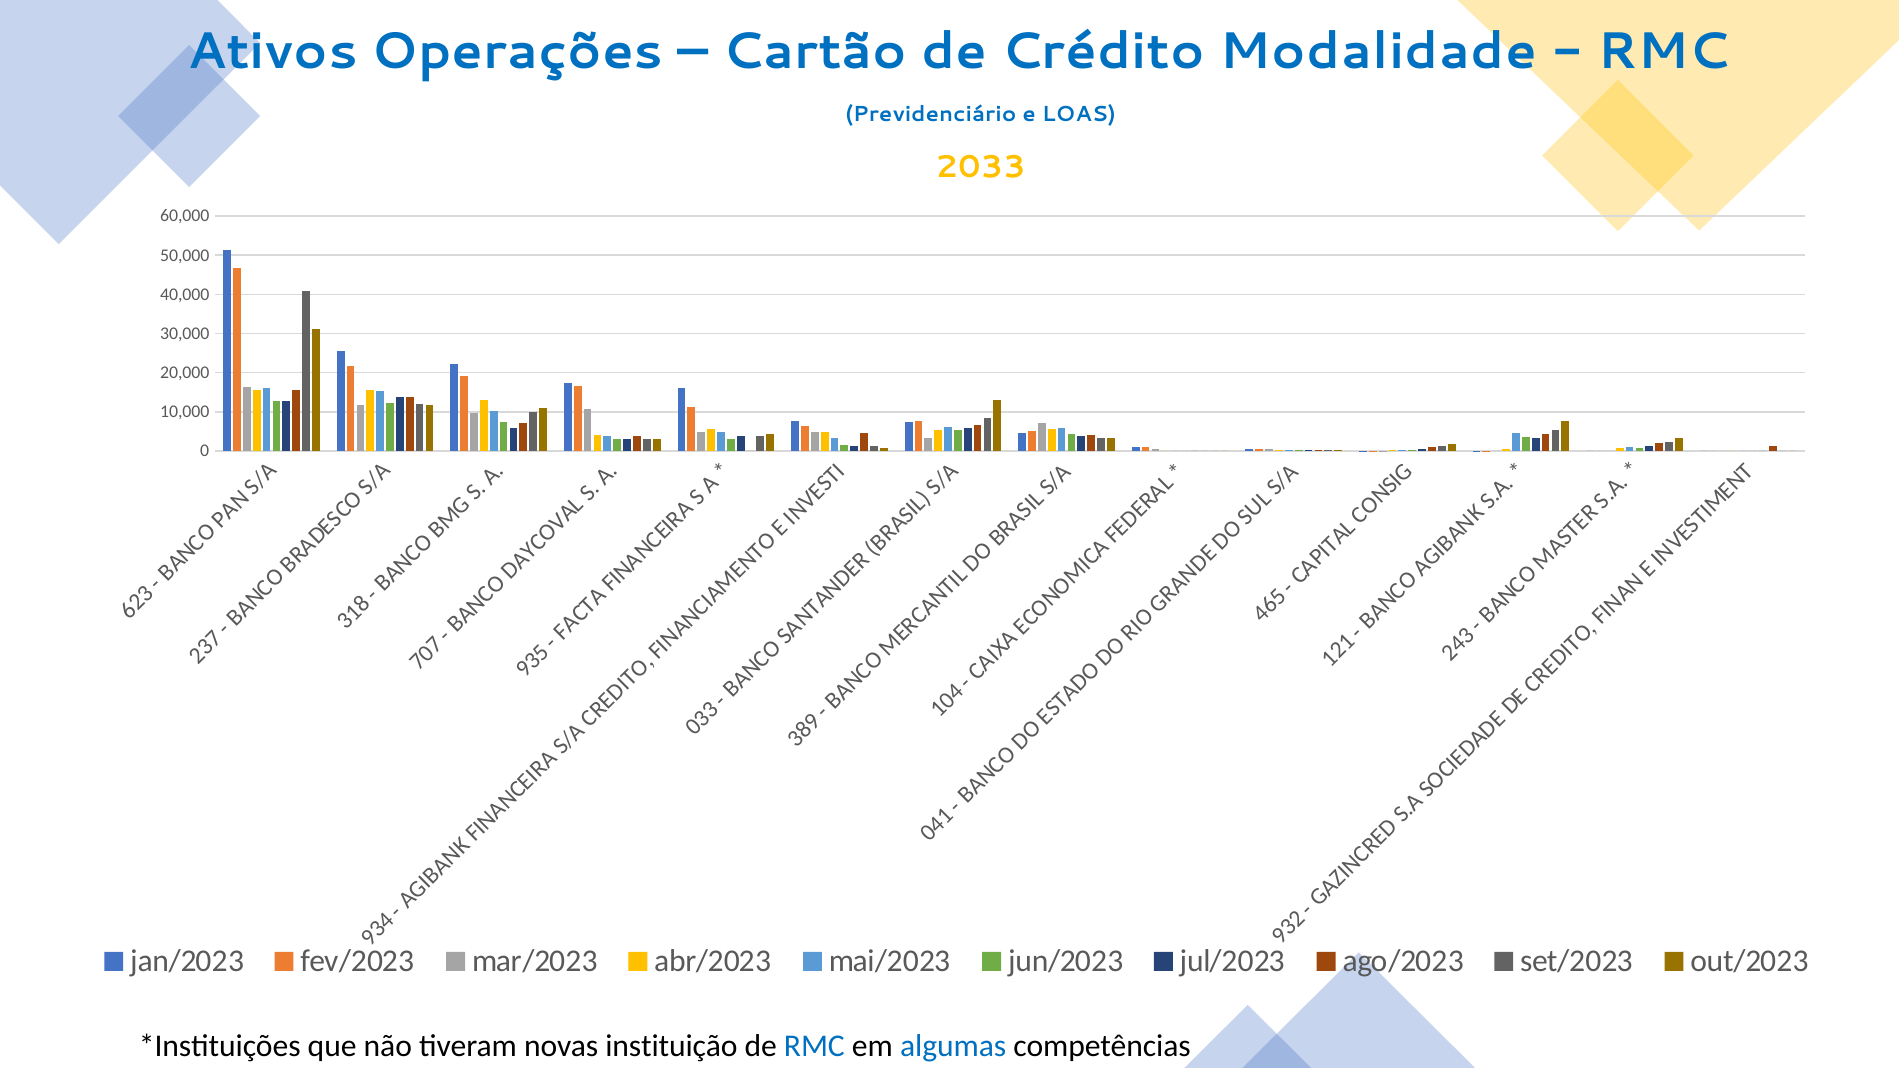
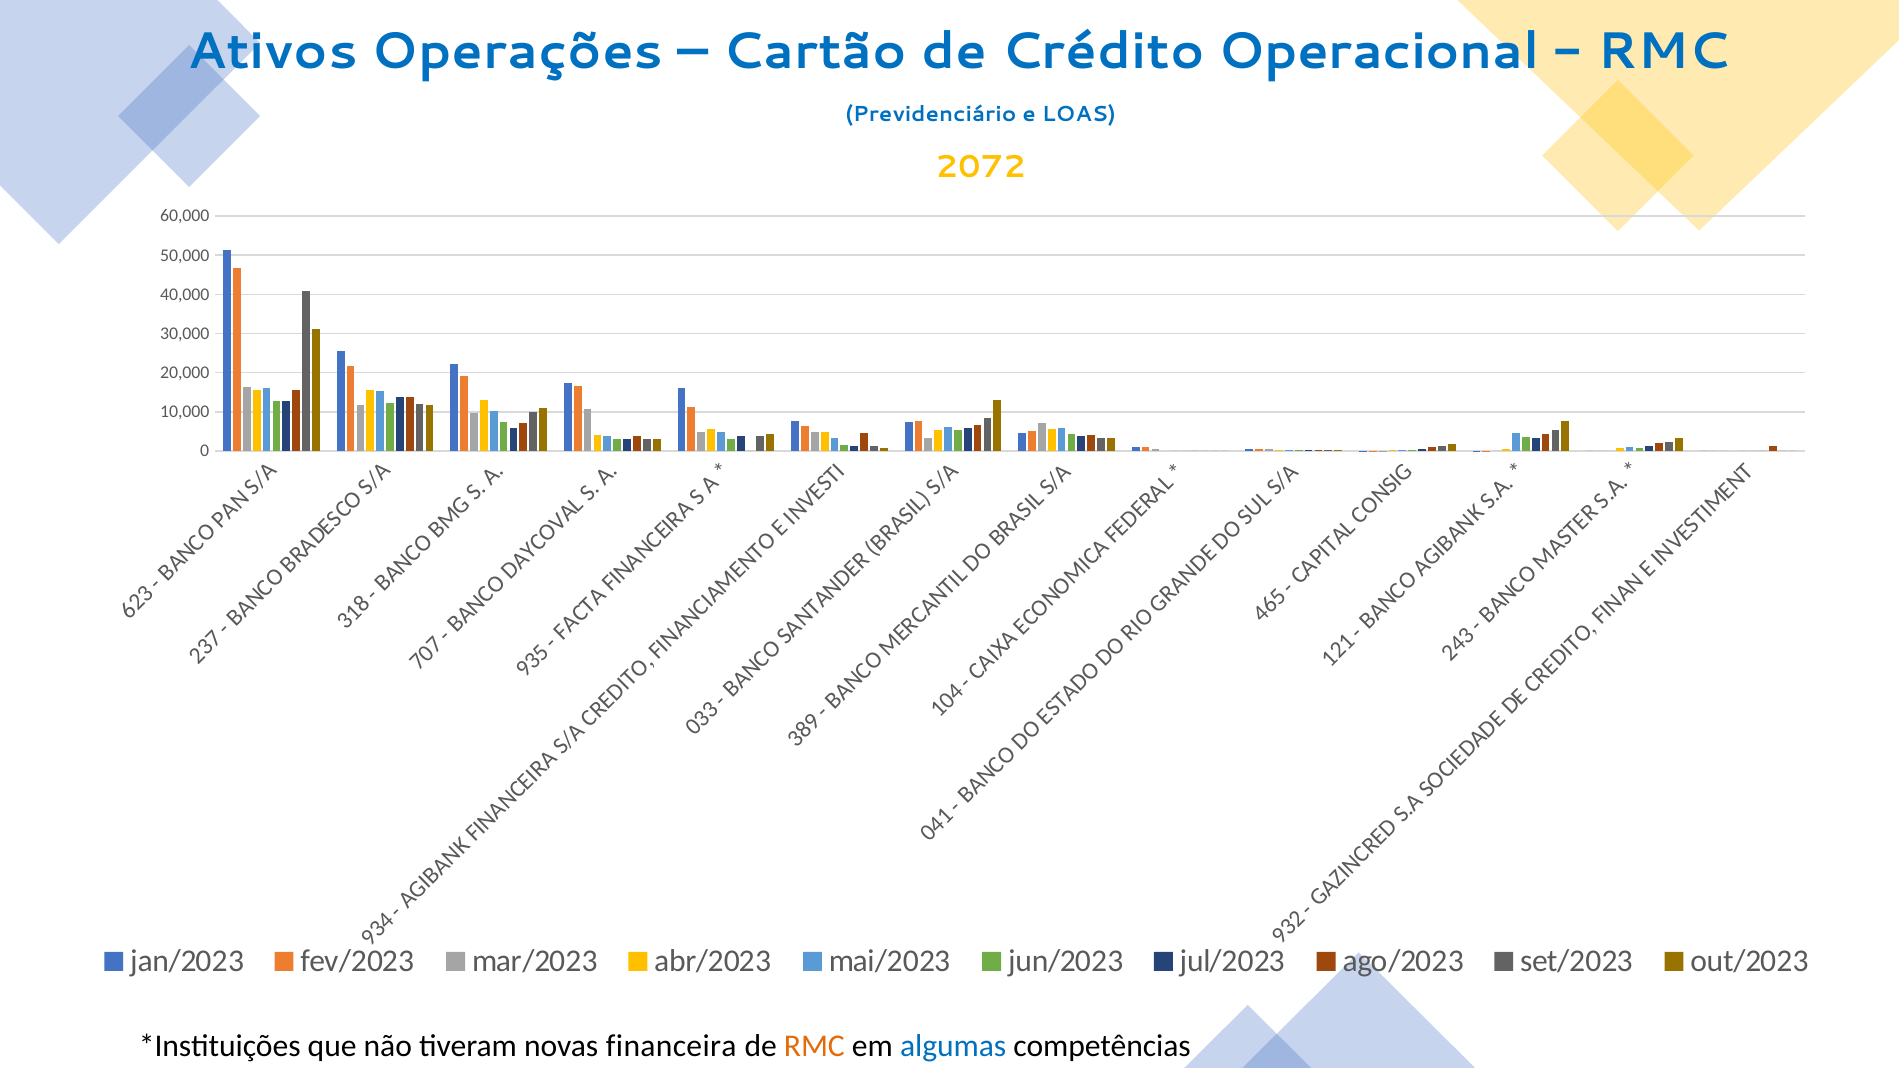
Modalidade: Modalidade -> Operacional (1379, 51)
2033: 2033 -> 2072 (981, 167)
instituição: instituição -> financeira (671, 1046)
RMC colour: blue -> orange (814, 1046)
